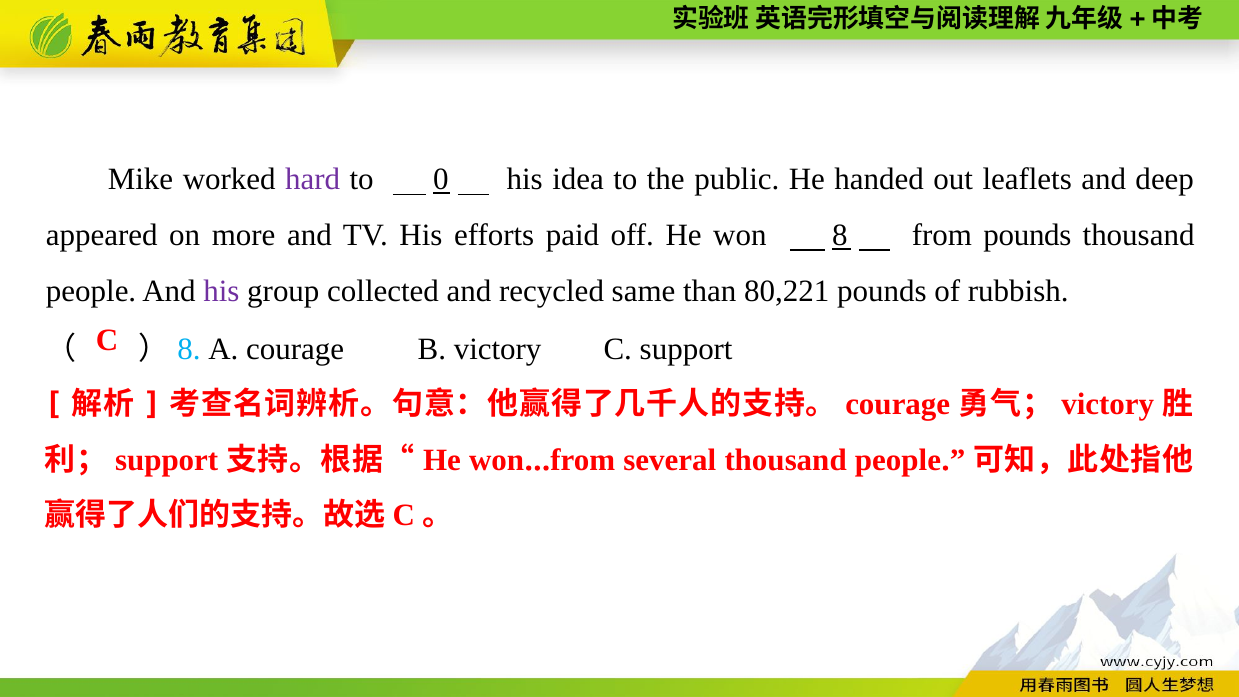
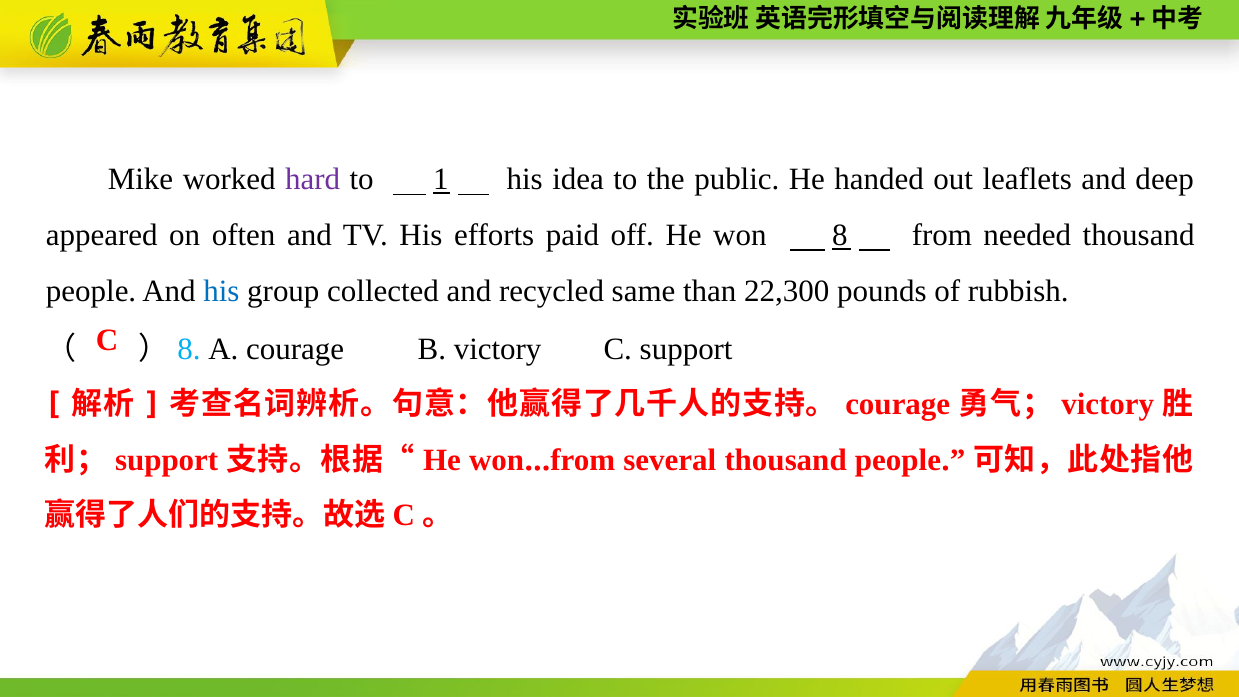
0: 0 -> 1 (441, 180)
more: more -> often (244, 235)
from pounds: pounds -> needed (1027, 235)
his colour: purple -> blue (221, 291)
80,221: 80,221 -> 22,300 (787, 291)
